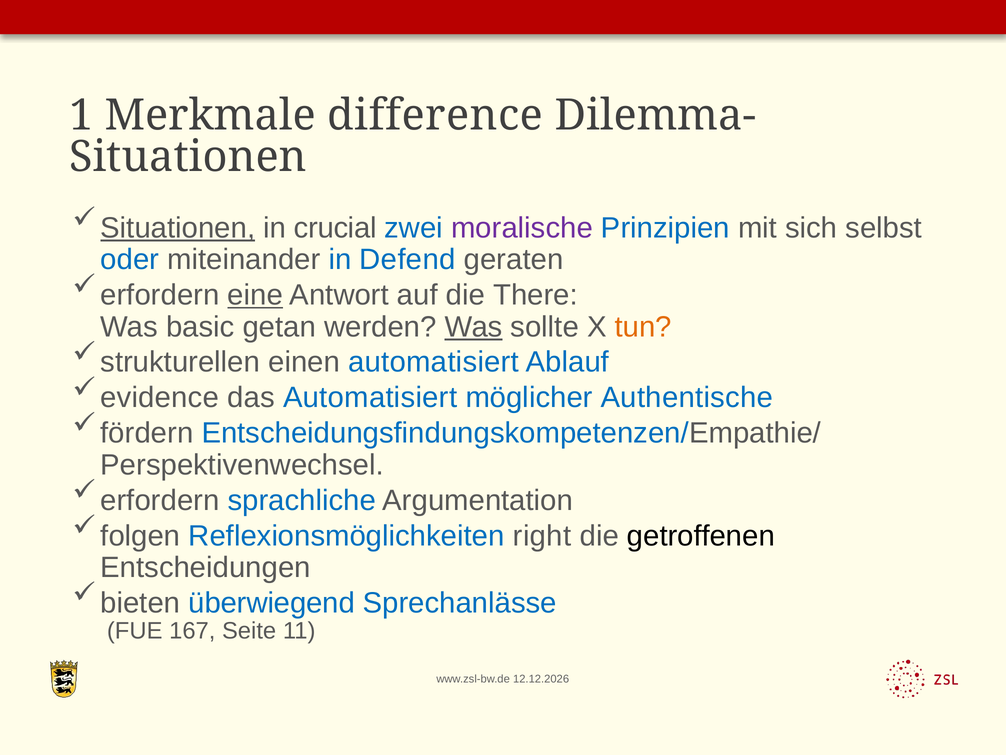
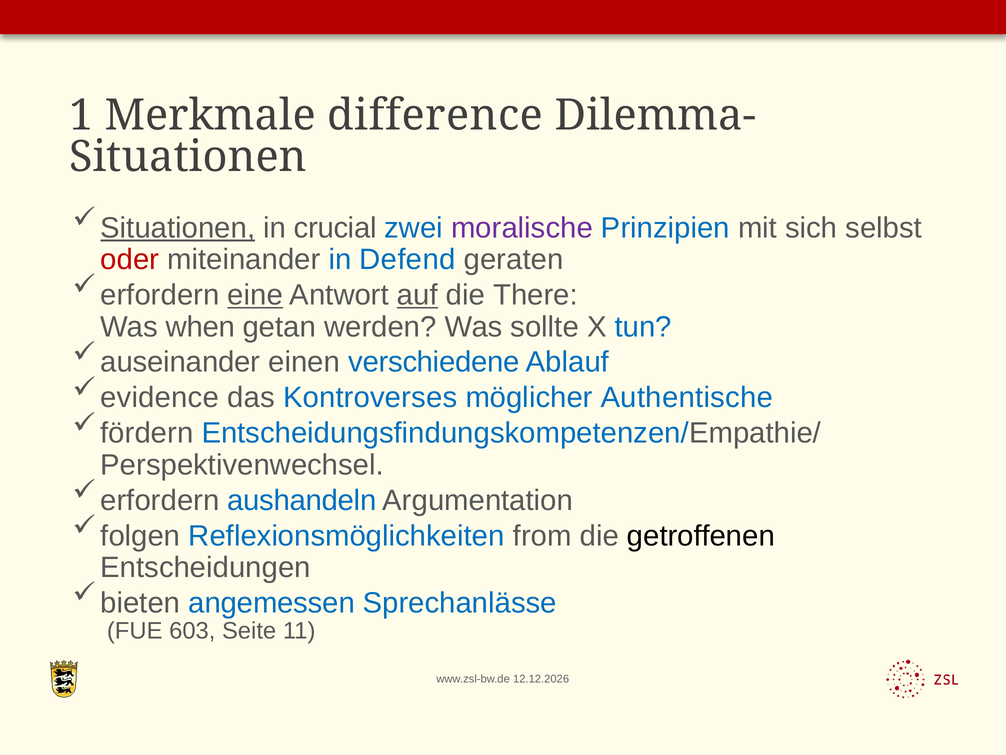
oder colour: blue -> red (130, 259)
auf underline: none -> present (417, 295)
basic: basic -> when (200, 327)
Was underline: present -> none (474, 327)
tun colour: orange -> blue (643, 327)
strukturellen: strukturellen -> auseinander (180, 362)
einen automatisiert: automatisiert -> verschiedene (434, 362)
das Automatisiert: Automatisiert -> Kontroverses (370, 398)
sprachliche: sprachliche -> aushandeln (302, 500)
right: right -> from (542, 536)
überwiegend: überwiegend -> angemessen (272, 603)
167: 167 -> 603 (192, 631)
